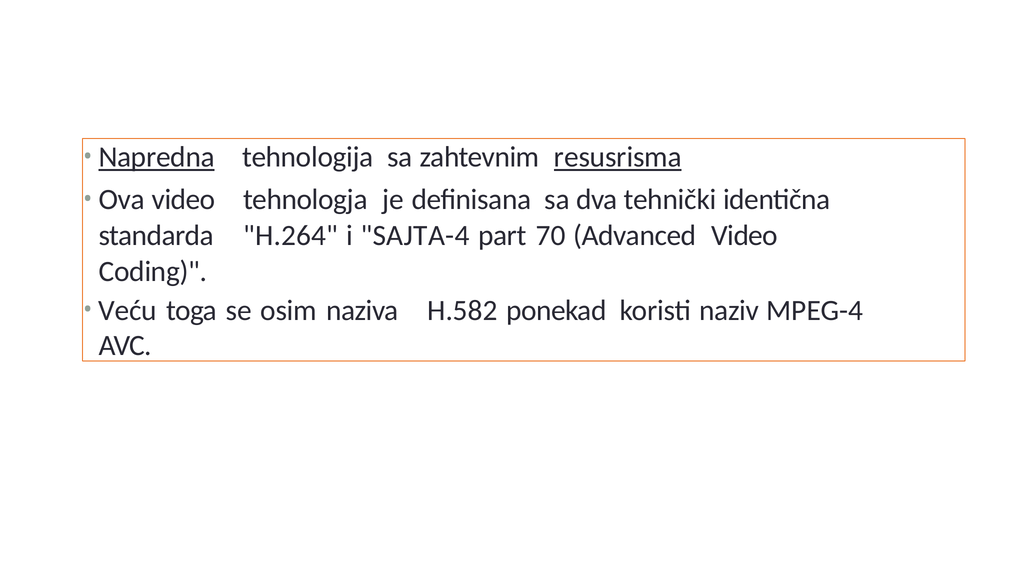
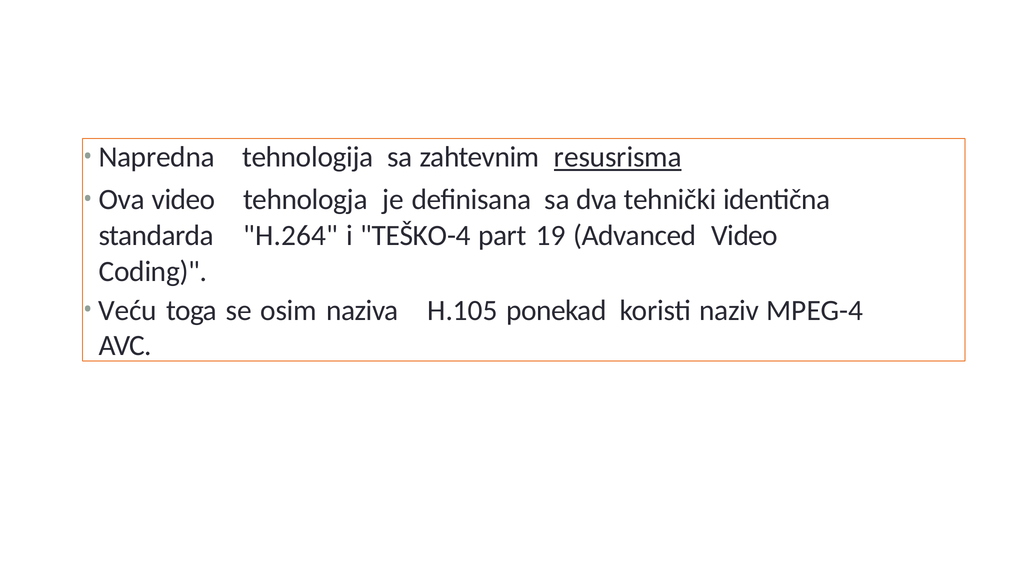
Napredna underline: present -> none (157, 157)
SAJTA-4: SAJTA-4 -> TEŠKO-4 (415, 236)
70: 70 -> 19 (551, 236)
H.582: H.582 -> H.105 (462, 310)
